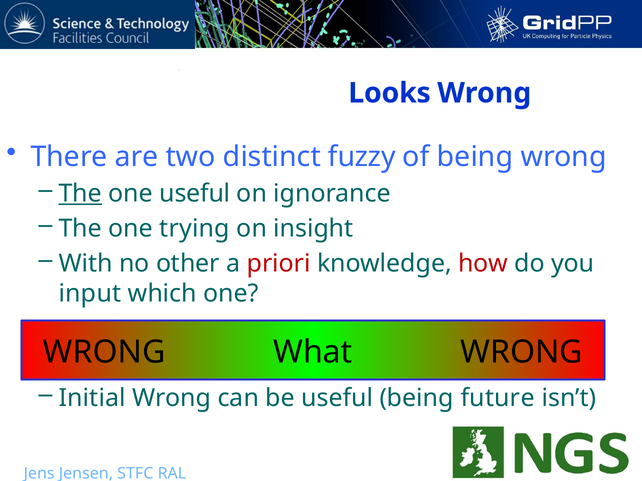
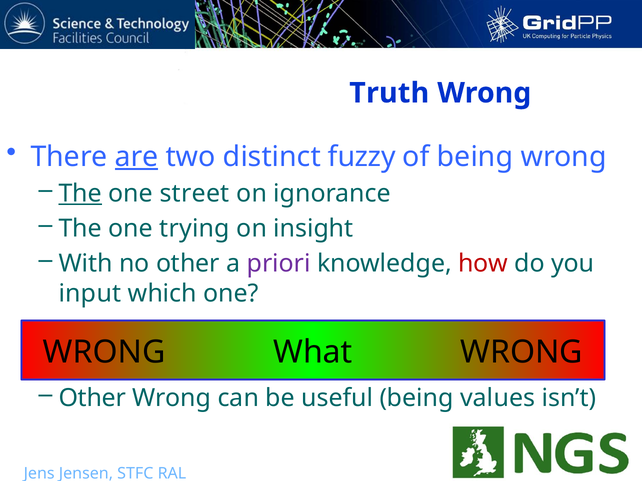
Looks: Looks -> Truth (389, 93)
are underline: none -> present (137, 157)
one useful: useful -> street (195, 194)
priori colour: red -> purple (279, 264)
Initial: Initial -> Other (92, 399)
future: future -> values (498, 399)
